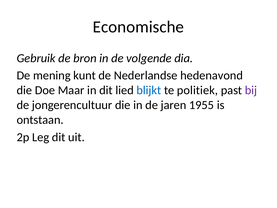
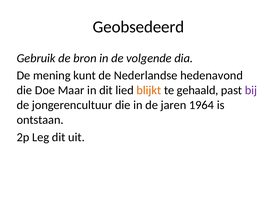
Economische: Economische -> Geobsedeerd (138, 27)
blijkt colour: blue -> orange (149, 90)
politiek: politiek -> gehaald (198, 90)
1955: 1955 -> 1964 (202, 105)
